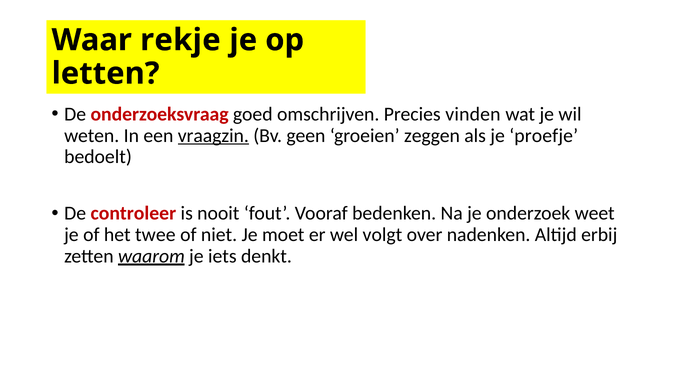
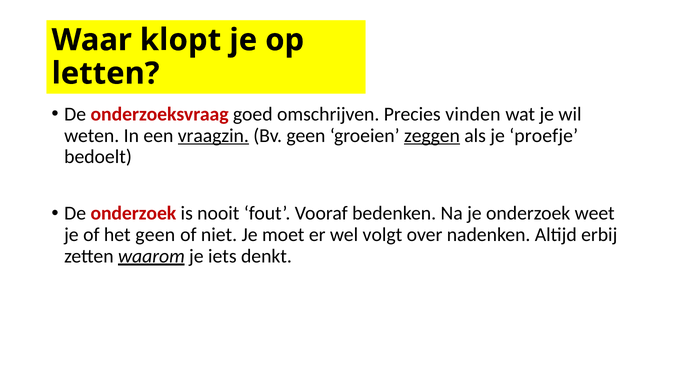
rekje: rekje -> klopt (181, 40)
zeggen underline: none -> present (432, 136)
De controleer: controleer -> onderzoek (133, 214)
het twee: twee -> geen (155, 235)
